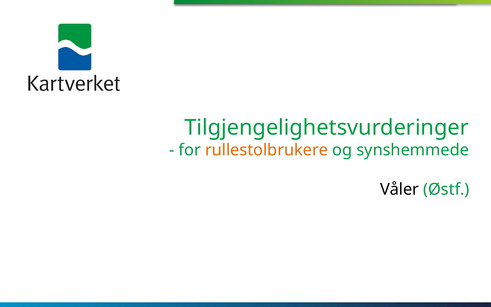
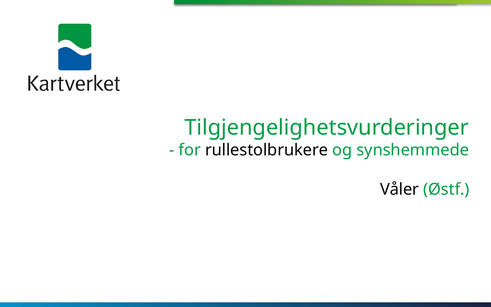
rullestolbrukere colour: orange -> black (267, 150)
